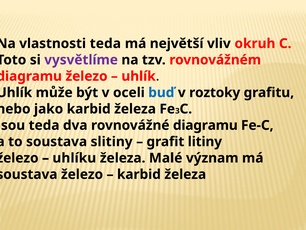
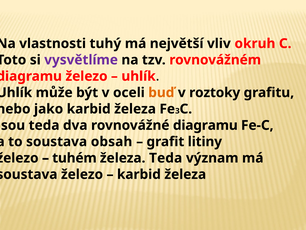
vlastnosti teda: teda -> tuhý (105, 43)
buď colour: blue -> orange (161, 92)
slitiny: slitiny -> obsah (112, 141)
uhlíku: uhlíku -> tuhém (74, 158)
železa Malé: Malé -> Teda (166, 158)
